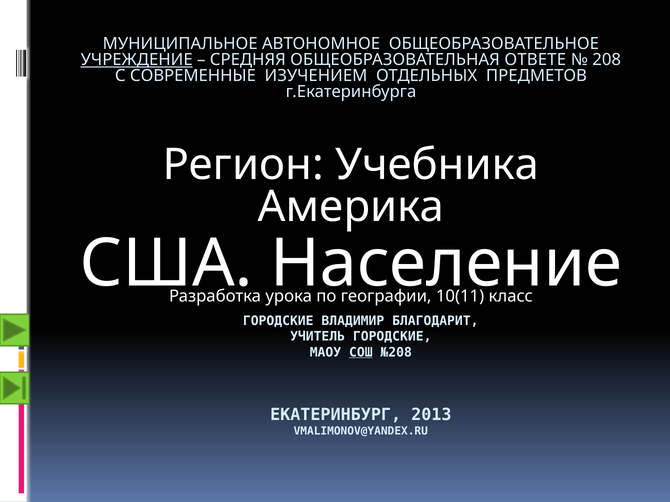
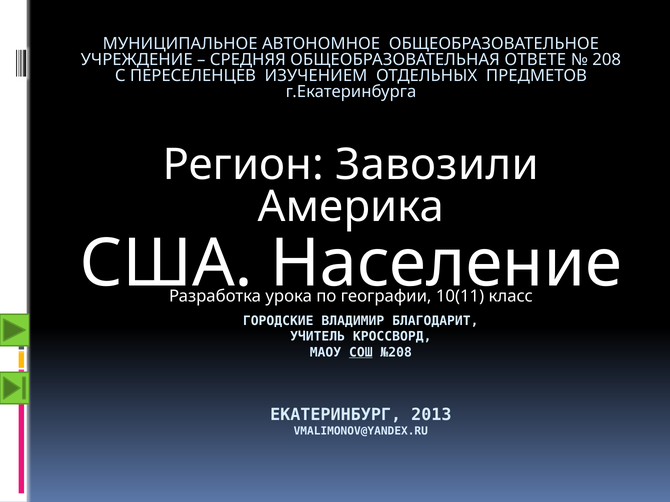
УЧРЕЖДЕНИЕ underline: present -> none (137, 60)
СОВРЕМЕННЫЕ: СОВРЕМЕННЫЕ -> ПЕРЕСЕЛЕНЦЕВ (193, 76)
Учебника: Учебника -> Завозили (437, 165)
УЧИТЕЛЬ ГОРОДСКИЕ: ГОРОДСКИЕ -> КРОССВОРД (392, 337)
